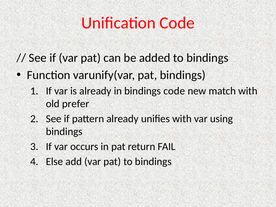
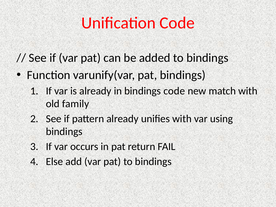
prefer: prefer -> family (76, 104)
